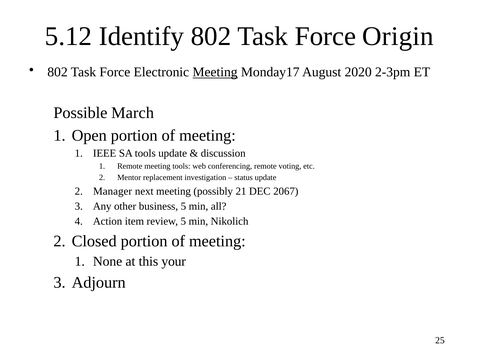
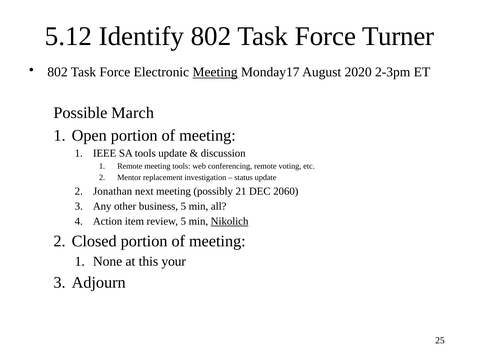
Origin: Origin -> Turner (398, 36)
Manager: Manager -> Jonathan (113, 191)
2067: 2067 -> 2060 (286, 191)
Nikolich underline: none -> present (230, 222)
